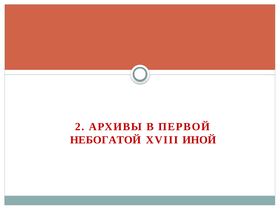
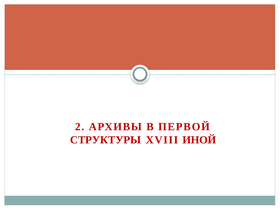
НЕБОГАТОЙ: НЕБОГАТОЙ -> СТРУКТУРЫ (106, 140)
